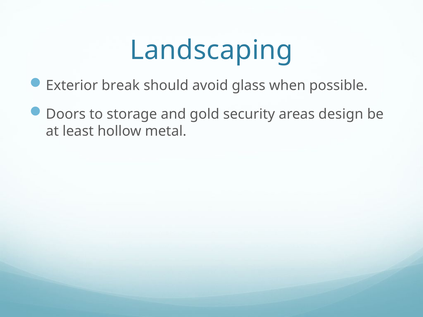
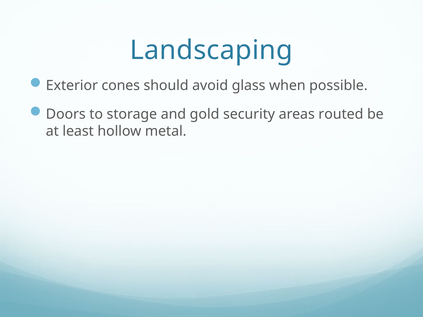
break: break -> cones (121, 86)
design: design -> routed (341, 114)
